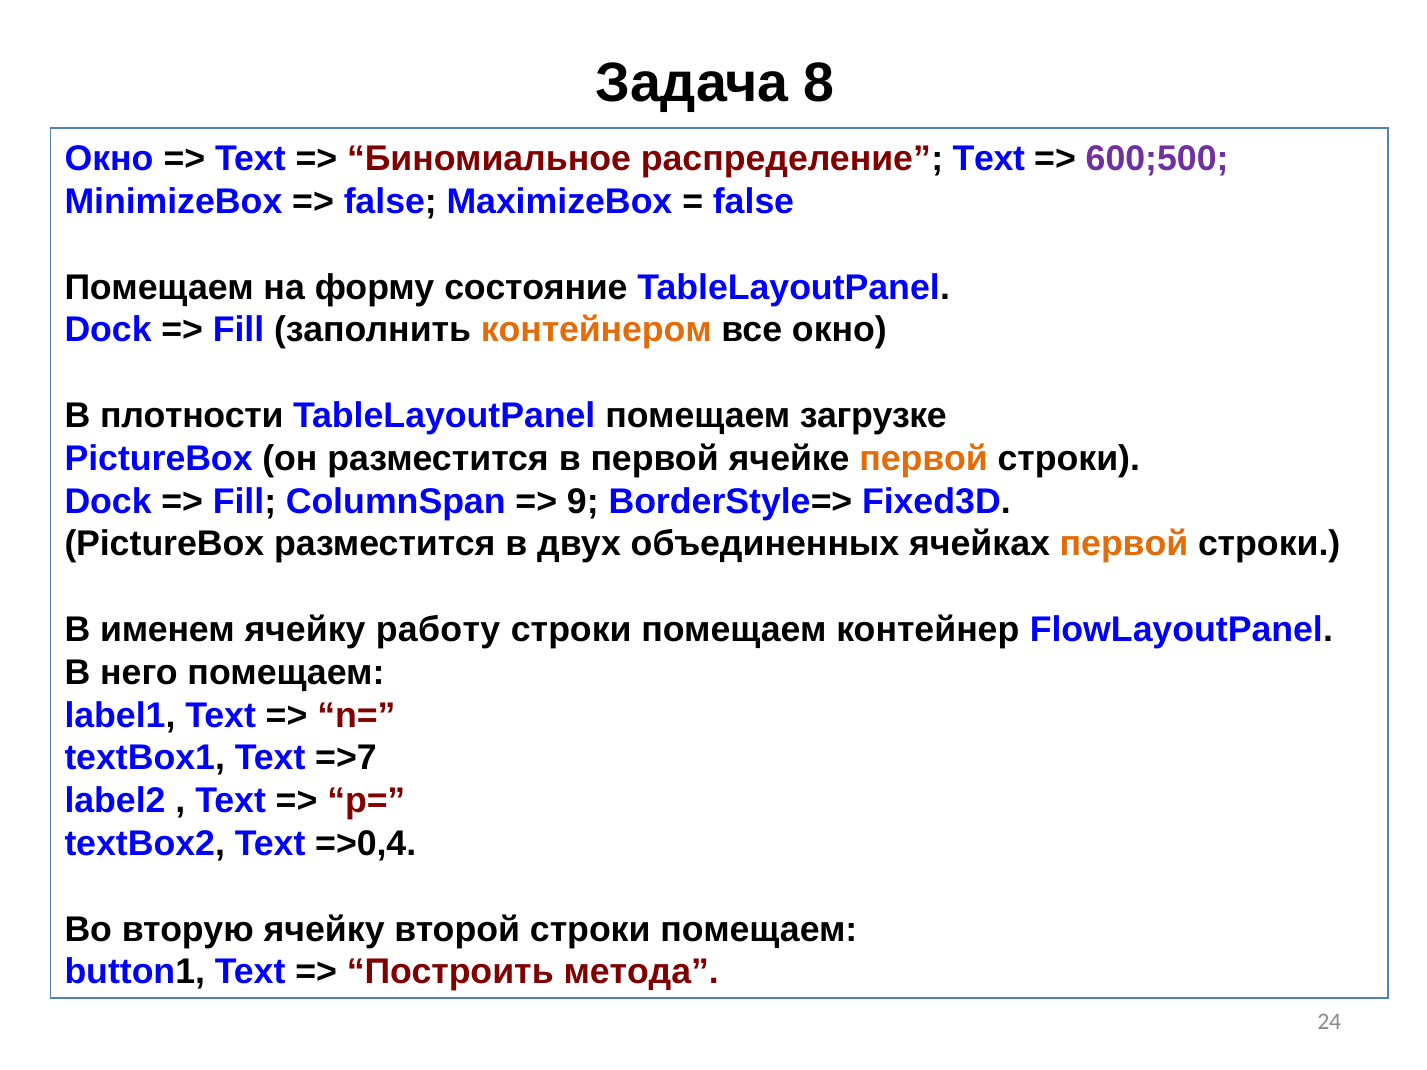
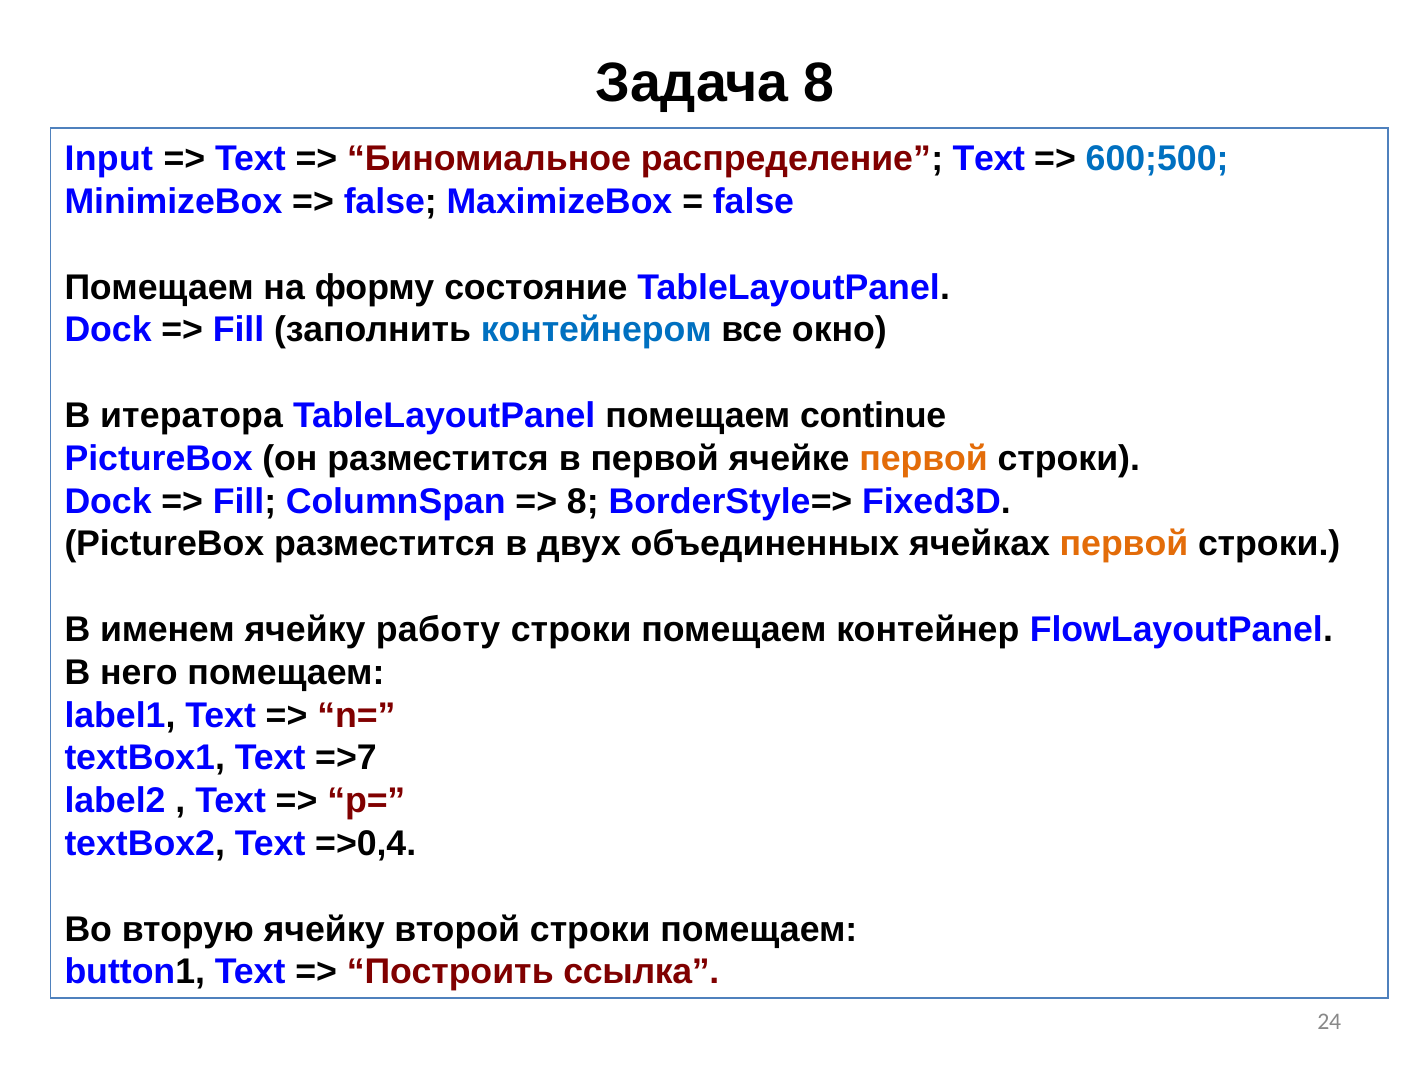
Окно: Окно -> Input (109, 159)
600;500 colour: purple -> blue (1157, 159)
контейнером colour: orange -> blue (596, 330)
плотности: плотности -> итератора (192, 416)
загрузке: загрузке -> continue (873, 416)
9: 9 -> 8 (583, 501)
метода: метода -> ссылка (641, 972)
